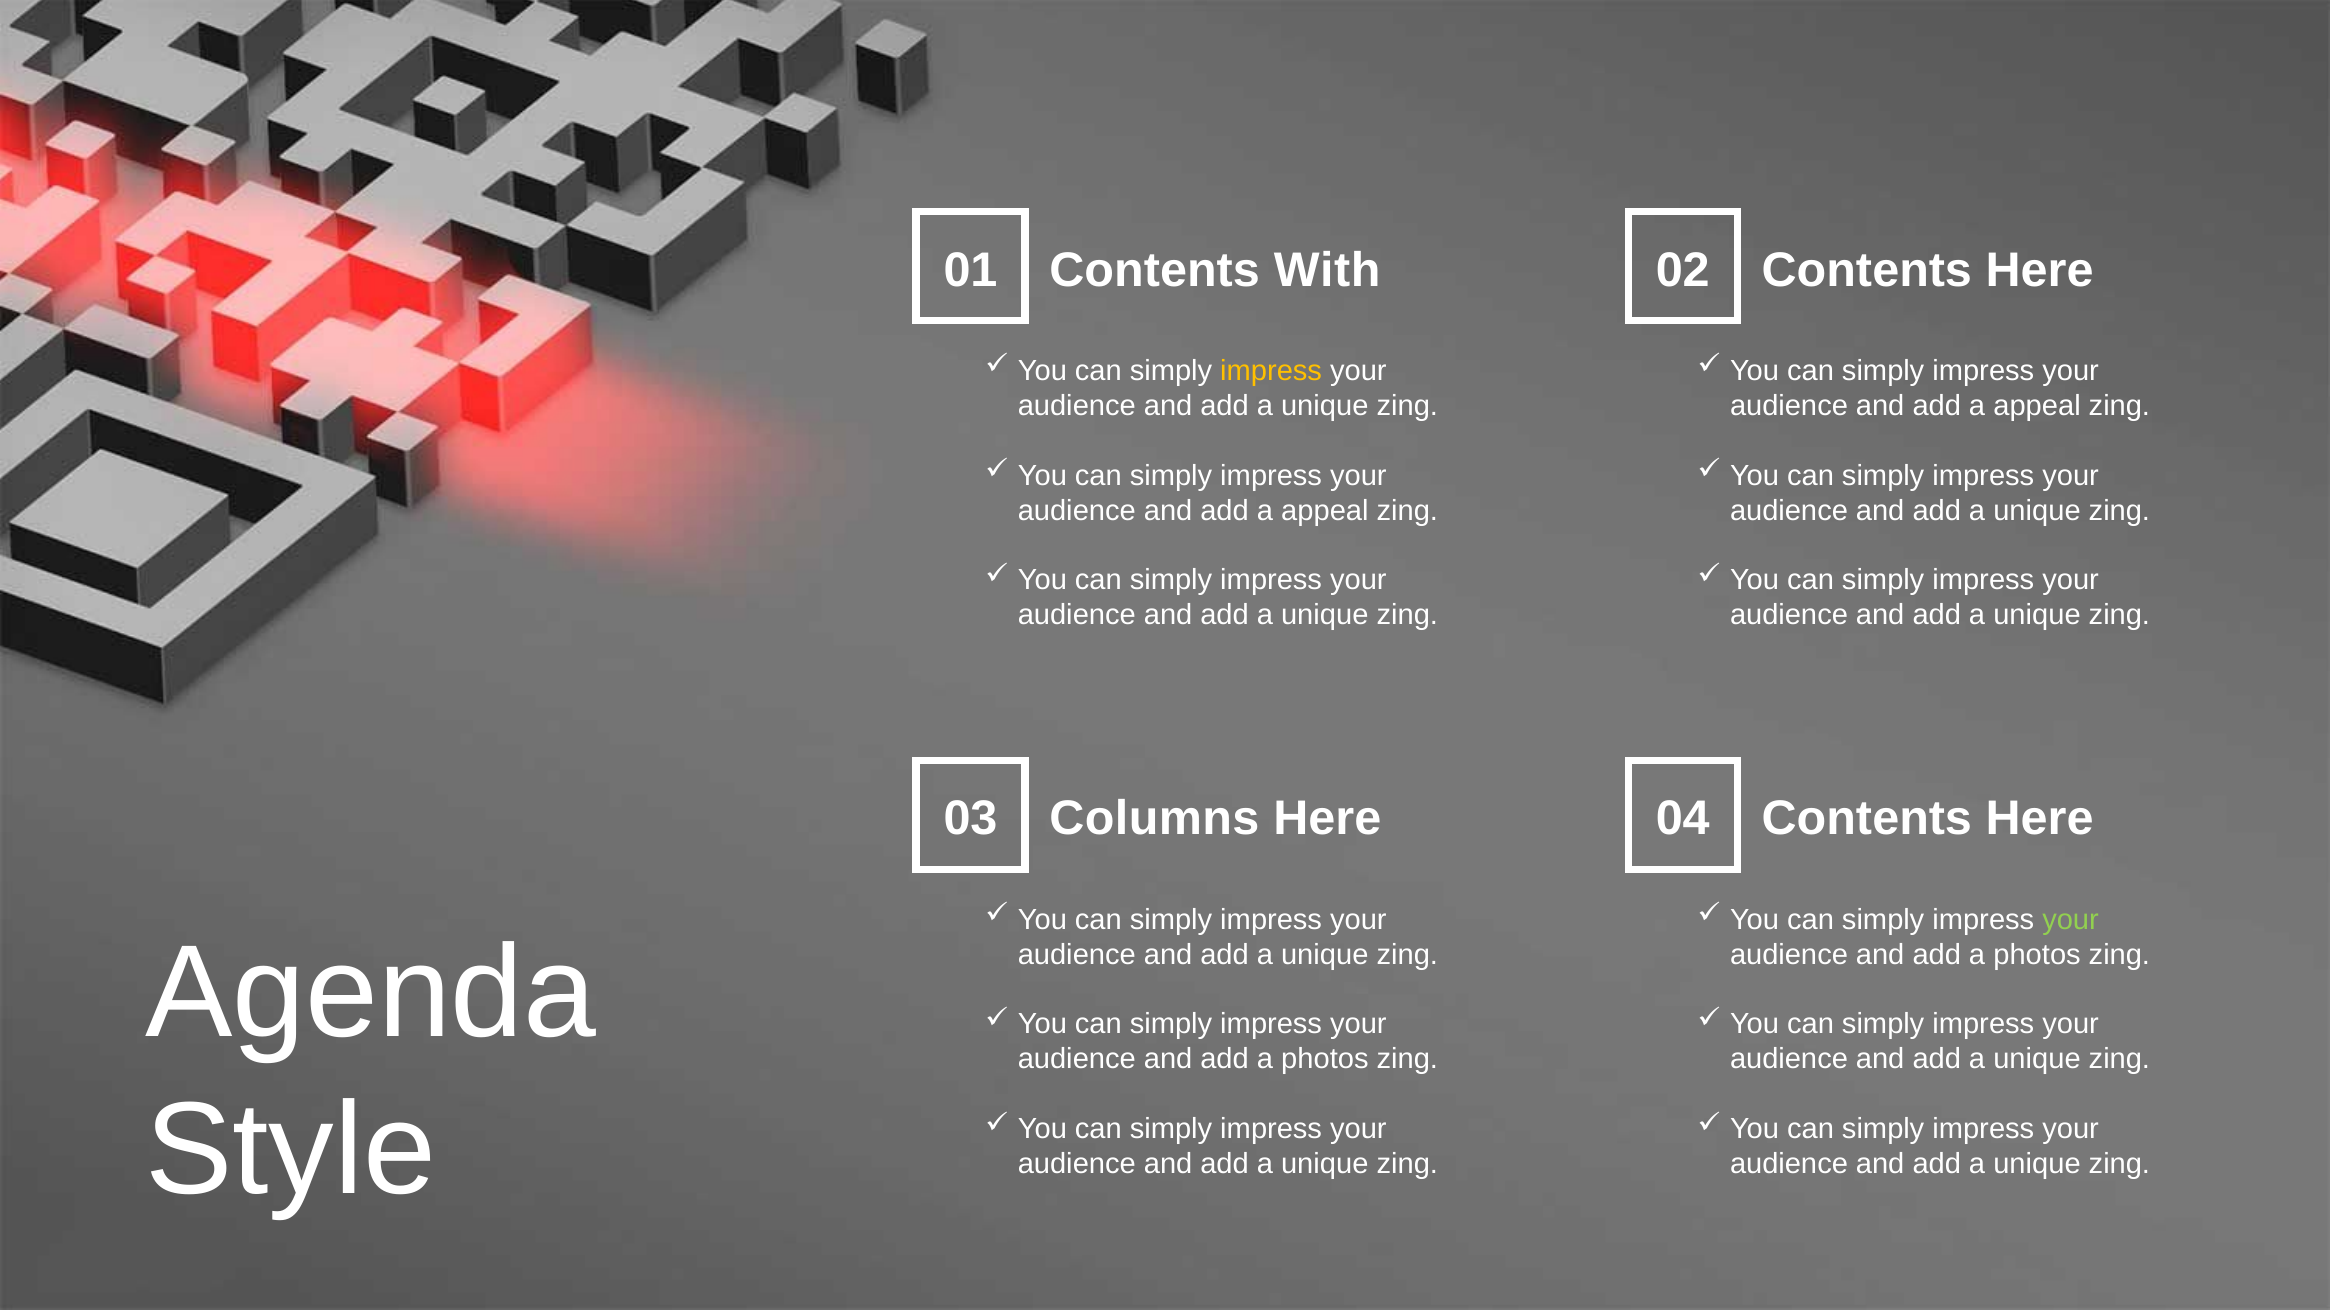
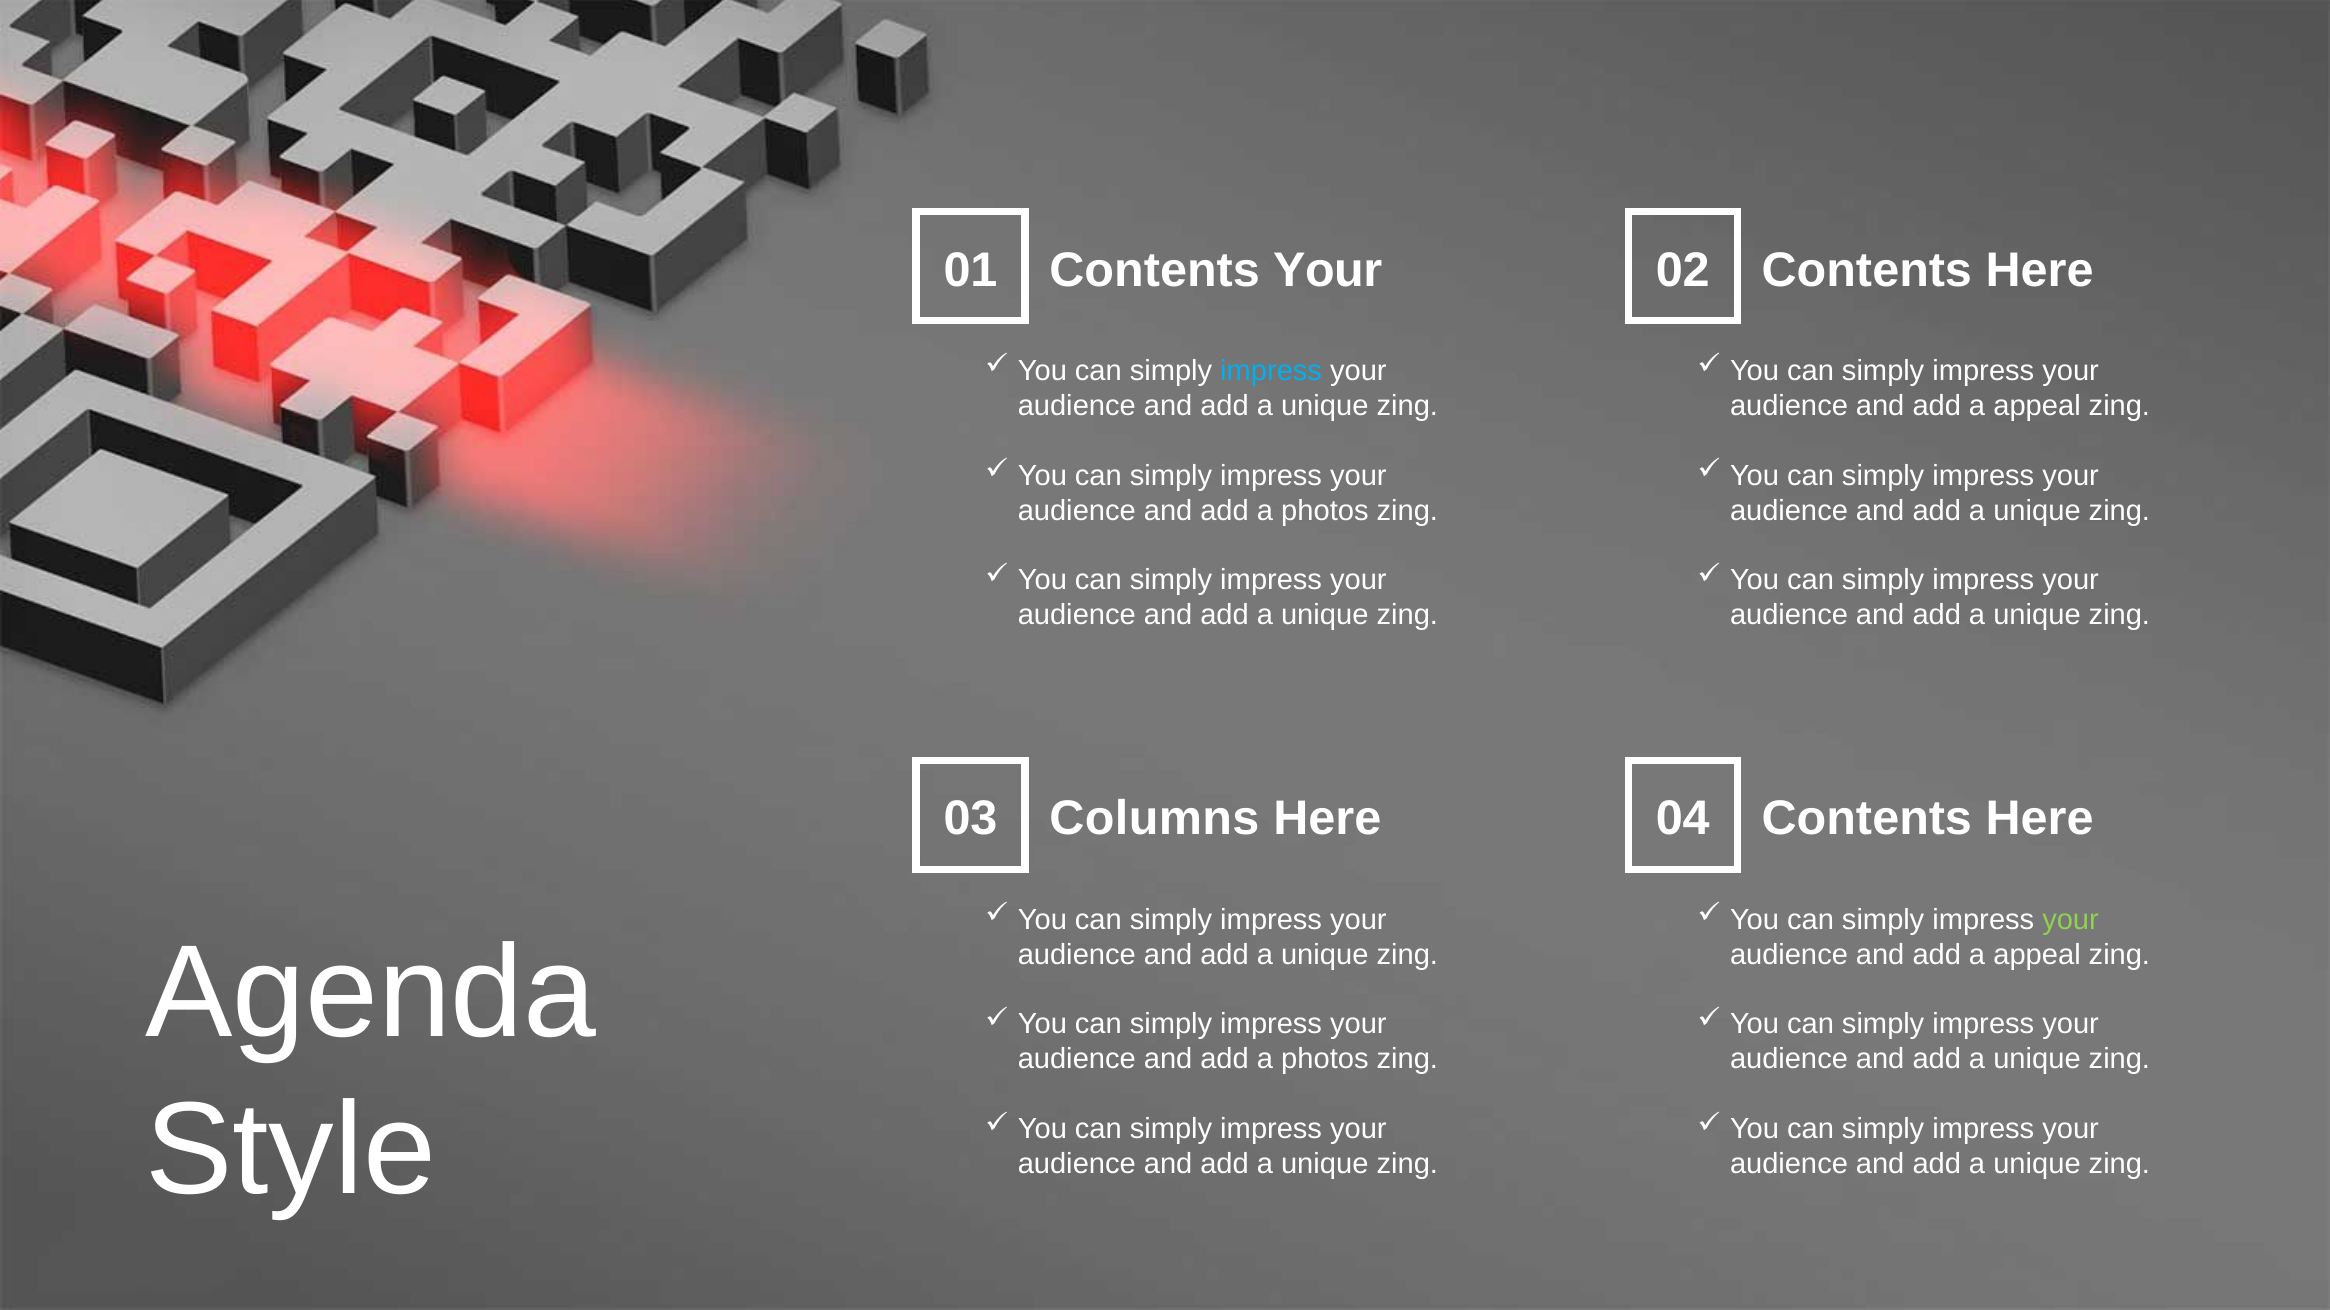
Contents With: With -> Your (1328, 270)
impress colour: yellow -> light blue (1271, 371)
appeal: appeal -> photos (1325, 511)
photos: photos -> appeal (2037, 955)
